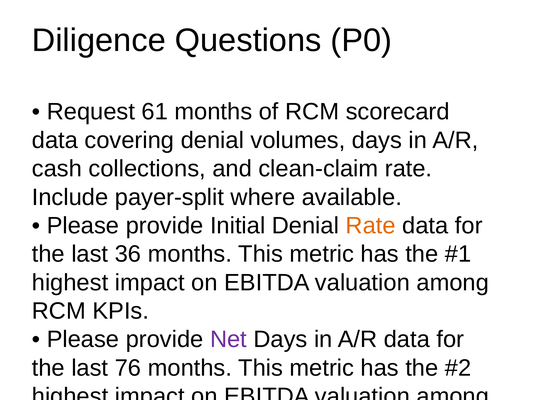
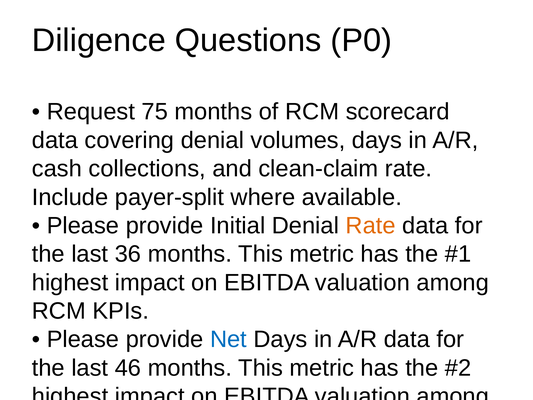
61: 61 -> 75 (155, 112)
Net colour: purple -> blue (228, 339)
76: 76 -> 46 (128, 368)
